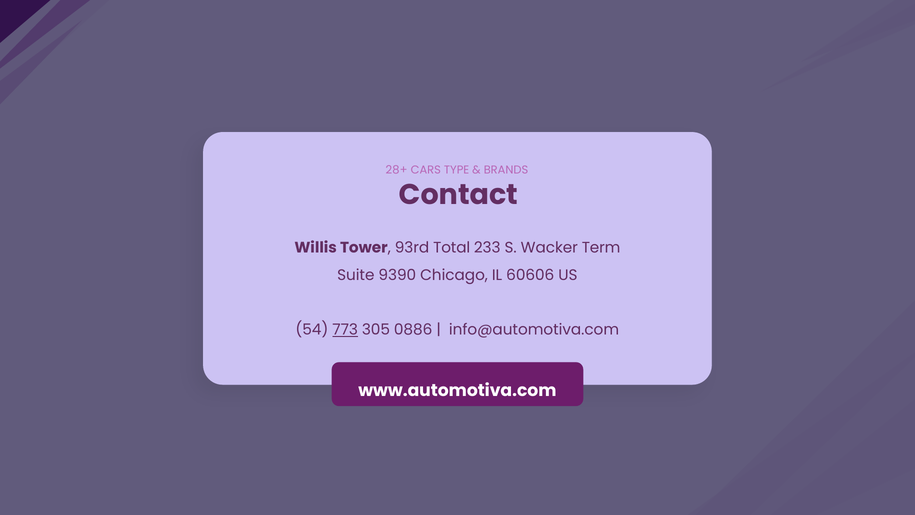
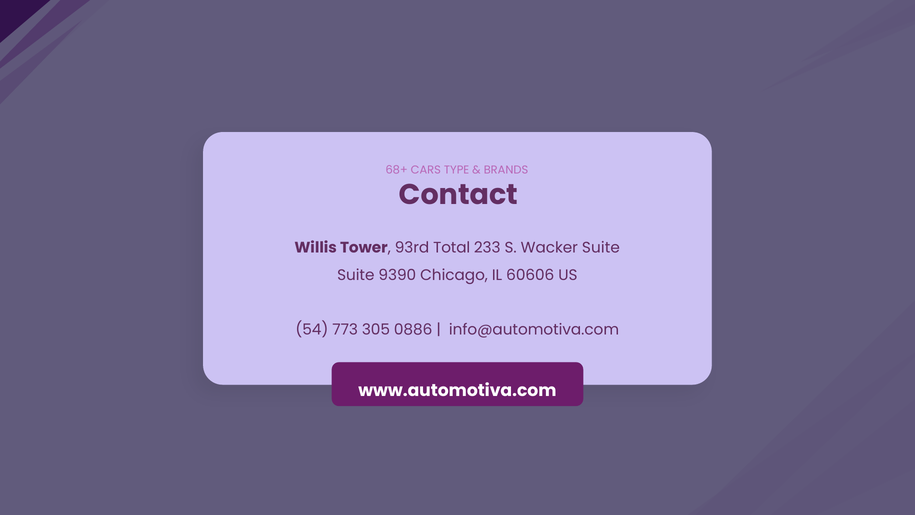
28+: 28+ -> 68+ (397, 170)
Wacker Term: Term -> Suite (601, 247)
773 underline: present -> none (345, 330)
